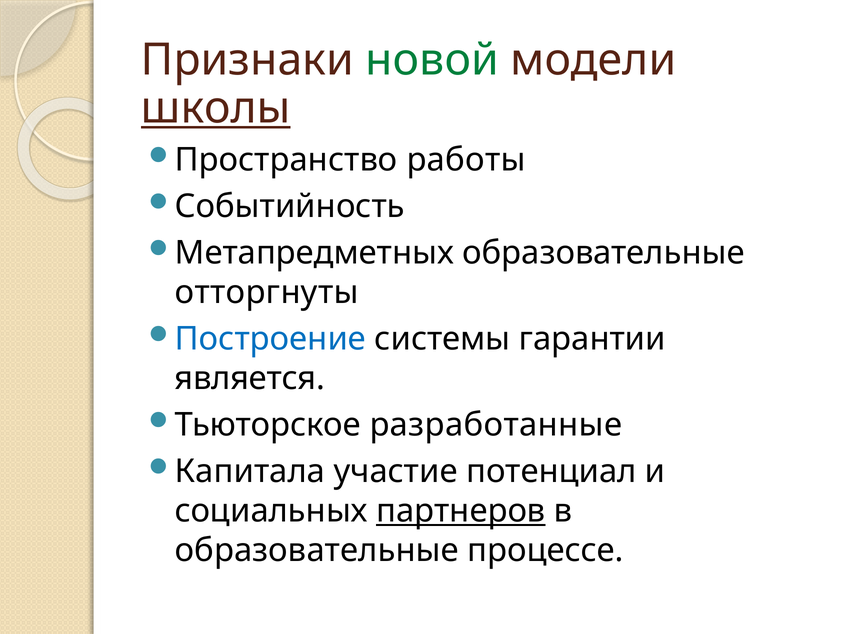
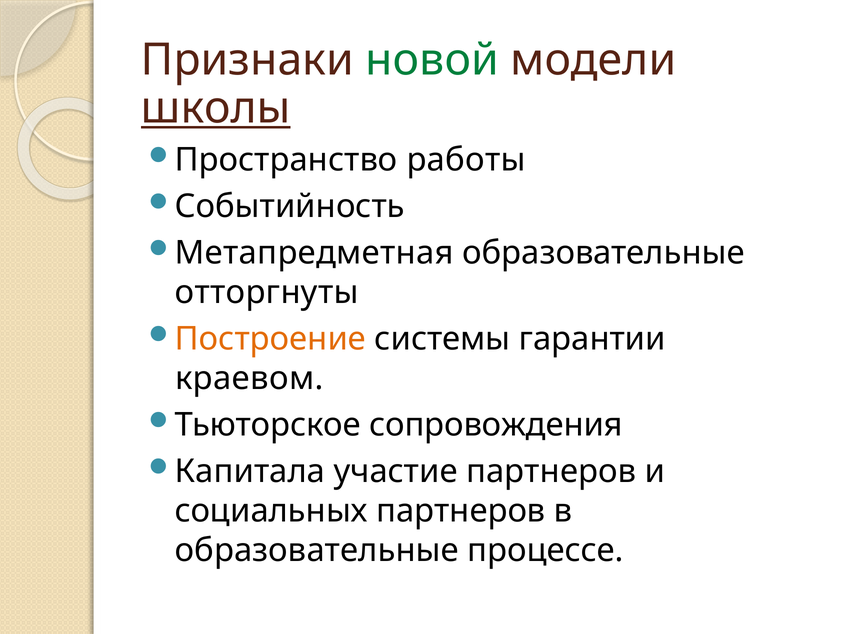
Метапредметных: Метапредметных -> Метапредметная (314, 253)
Построение colour: blue -> orange (270, 339)
является: является -> краевом (249, 378)
разработанные: разработанные -> сопровождения (496, 425)
участие потенциал: потенциал -> партнеров (551, 471)
партнеров underline: present -> none (461, 511)
